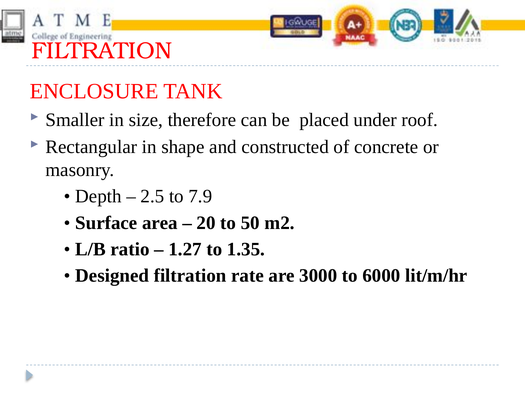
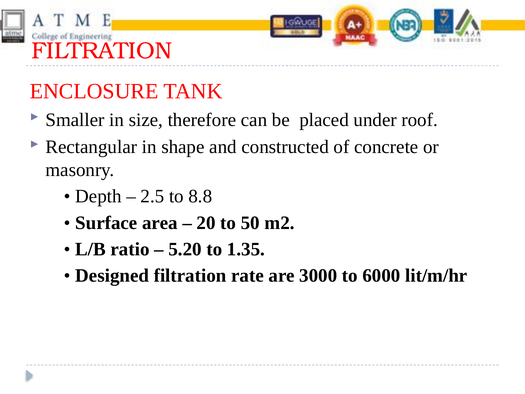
7.9: 7.9 -> 8.8 (200, 196)
1.27: 1.27 -> 5.20 (185, 249)
